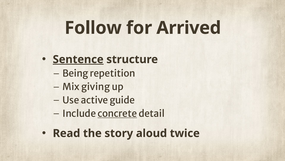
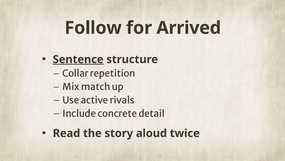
Being: Being -> Collar (75, 73)
giving: giving -> match (96, 87)
guide: guide -> rivals (122, 100)
concrete underline: present -> none (117, 113)
